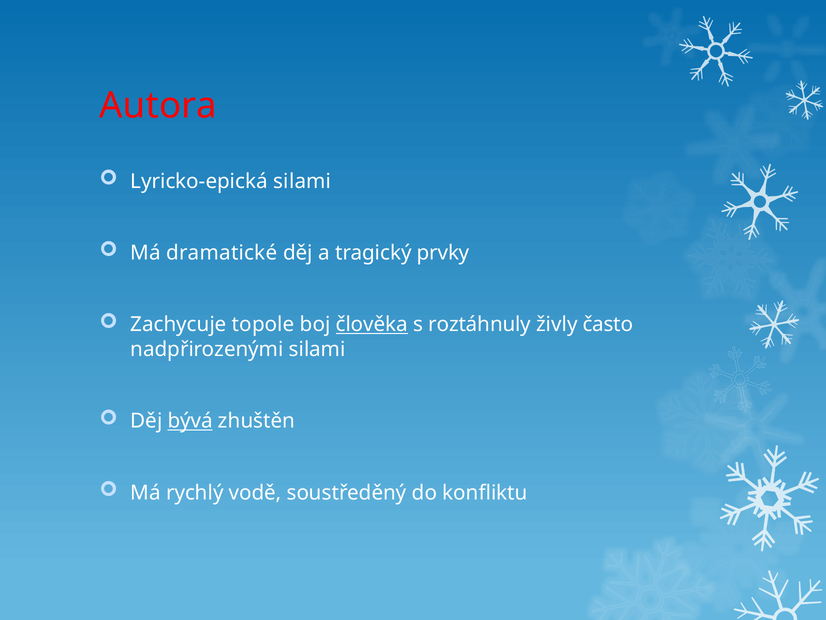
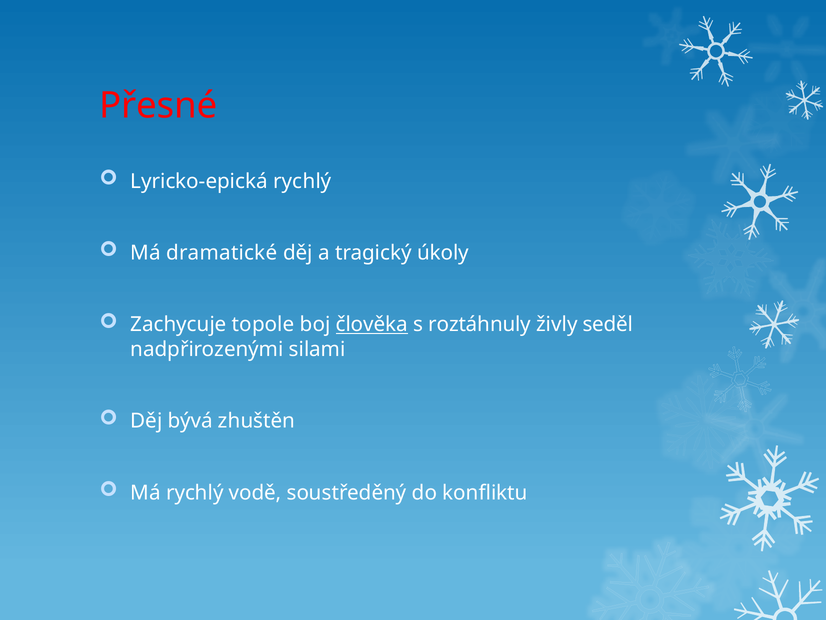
Autora: Autora -> Přesné (158, 105)
Lyricko-epická silami: silami -> rychlý (302, 181)
prvky: prvky -> úkoly (443, 253)
často: často -> seděl (608, 324)
bývá underline: present -> none (190, 421)
